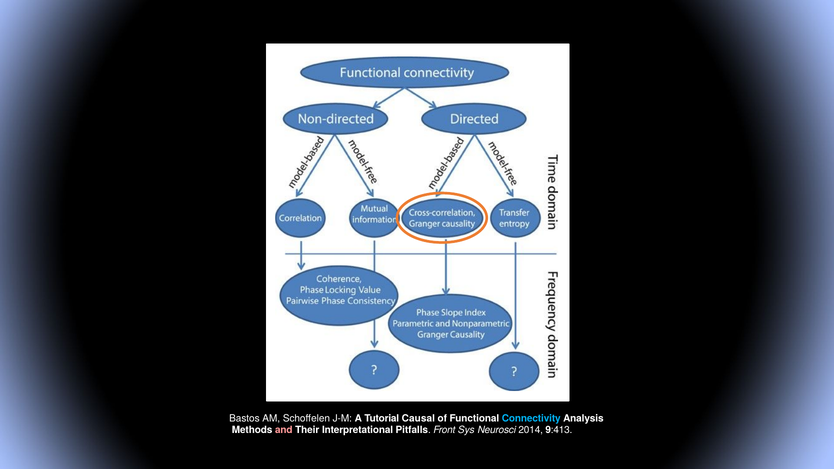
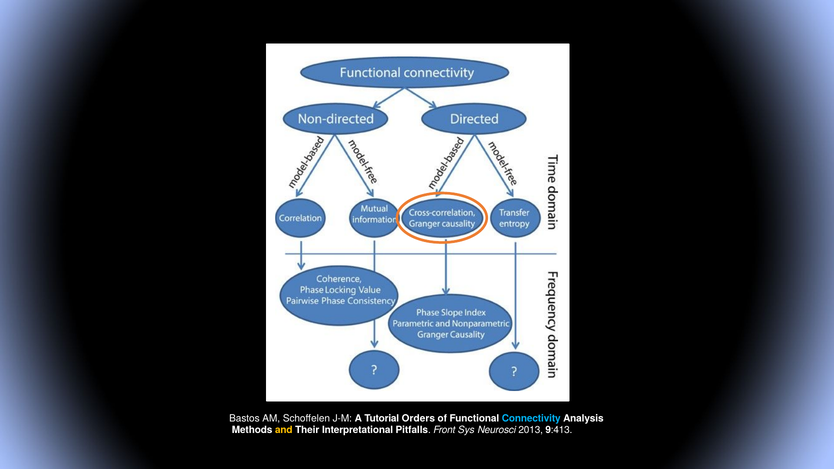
Causal: Causal -> Orders (418, 419)
and colour: pink -> yellow (284, 430)
2014: 2014 -> 2013 (531, 430)
